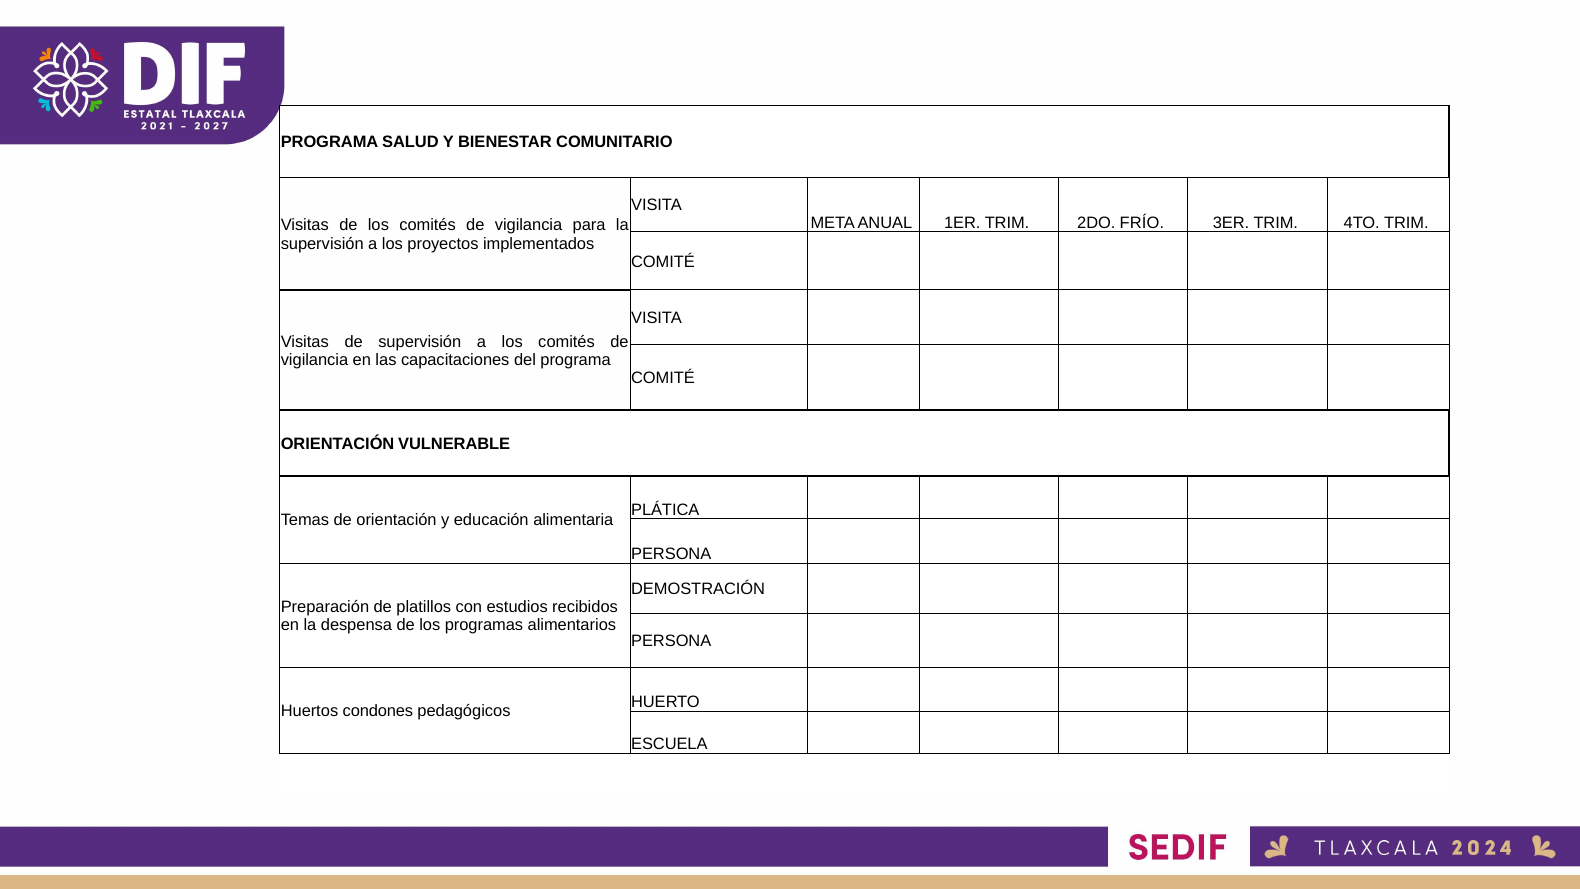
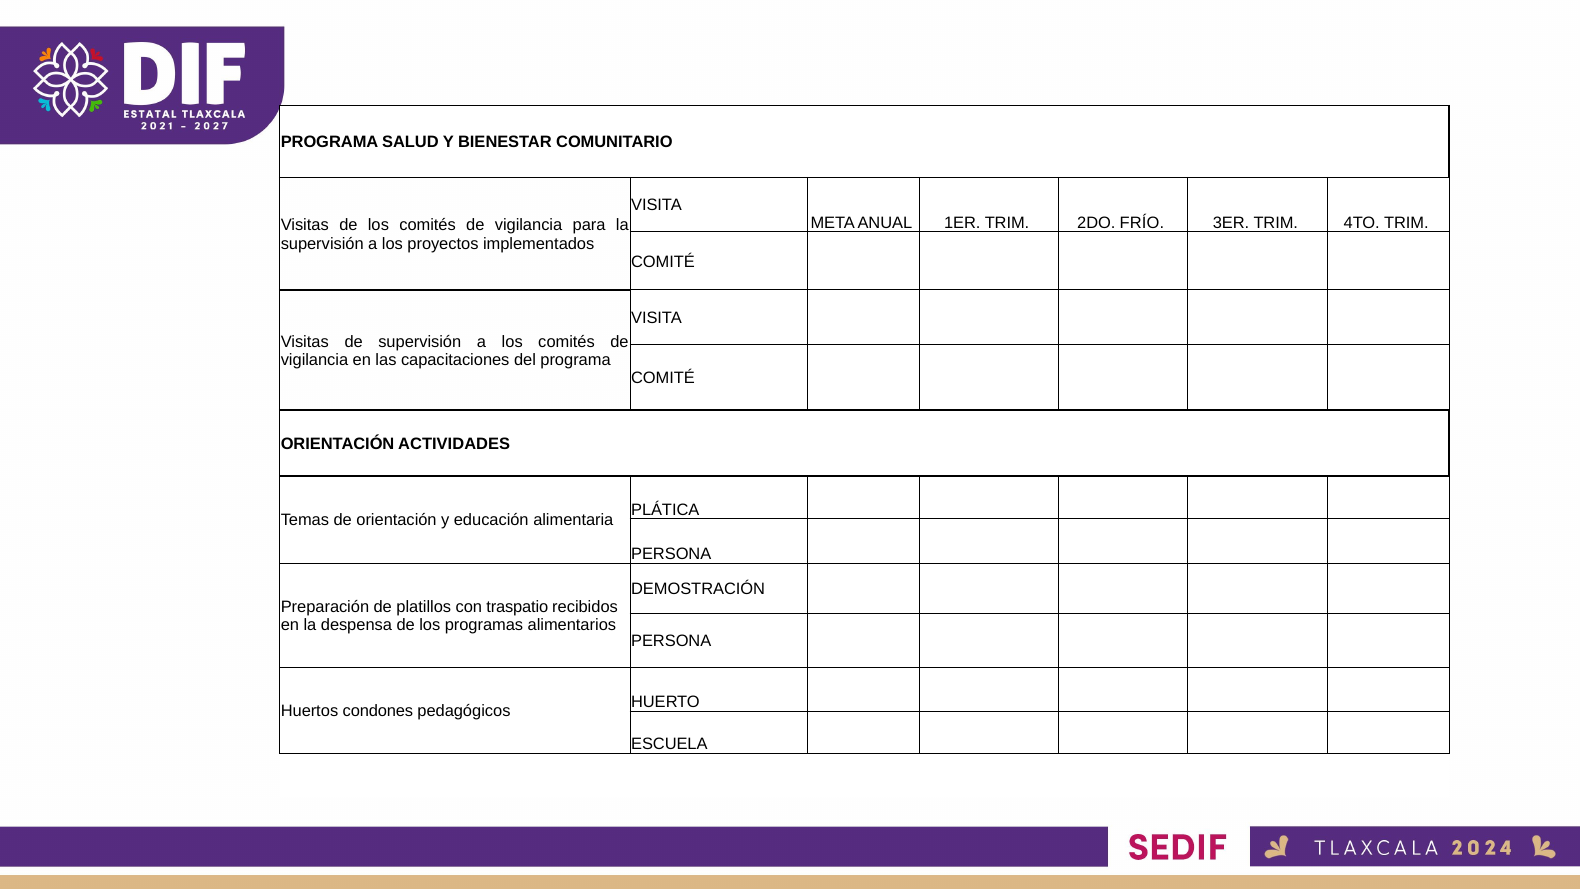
VULNERABLE: VULNERABLE -> ACTIVIDADES (454, 444)
estudios: estudios -> traspatio (517, 606)
